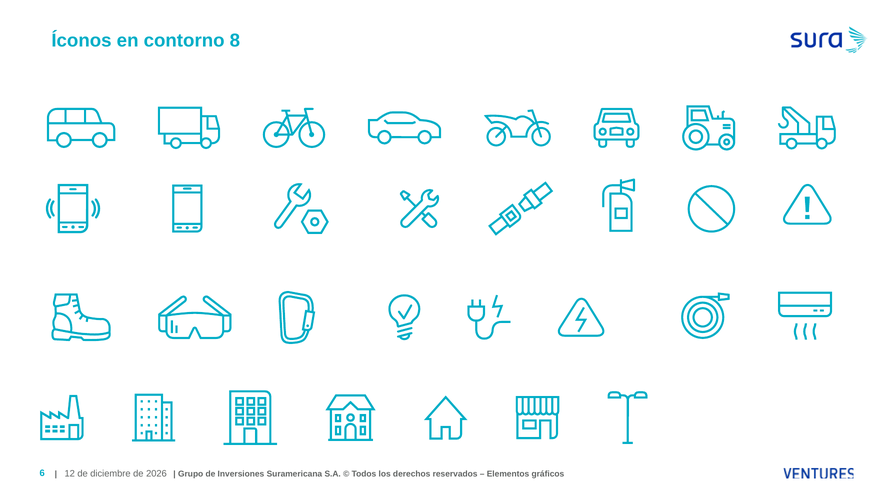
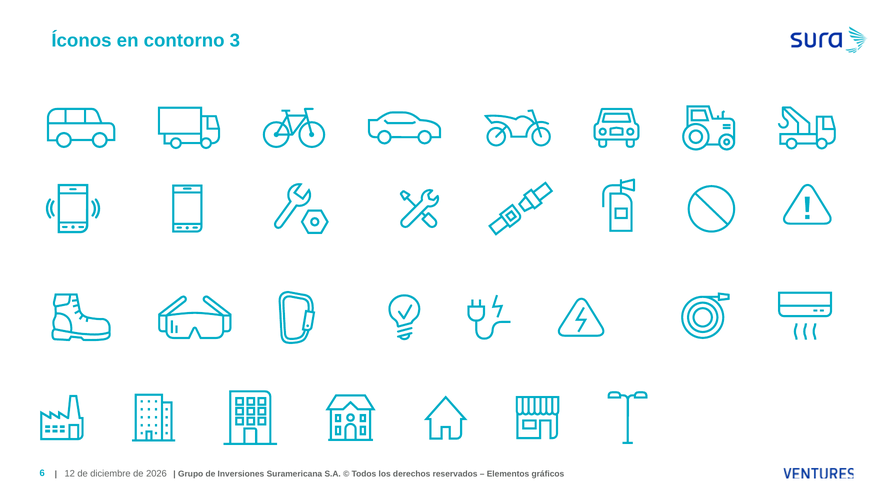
8: 8 -> 3 (235, 41)
